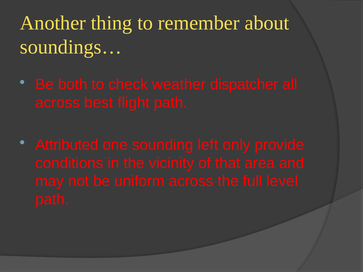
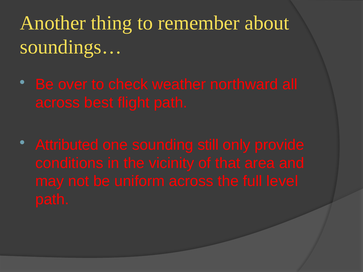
both: both -> over (73, 85)
dispatcher: dispatcher -> northward (244, 85)
left: left -> still (208, 145)
